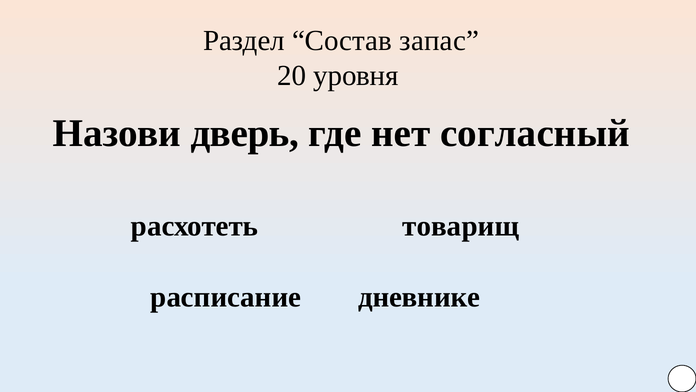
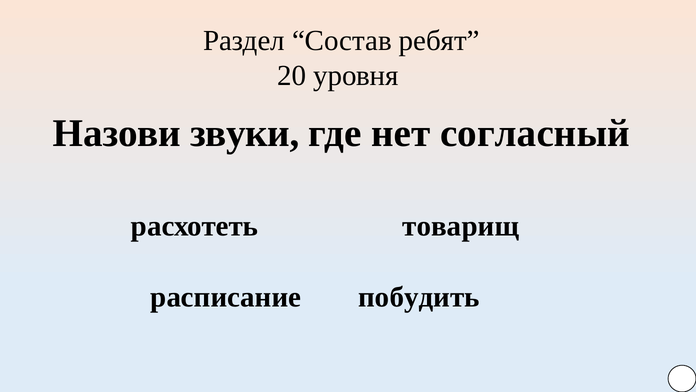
запас: запас -> ребят (439, 41)
дверь: дверь -> звуки (245, 133)
дневнике: дневнике -> побудить (419, 297)
